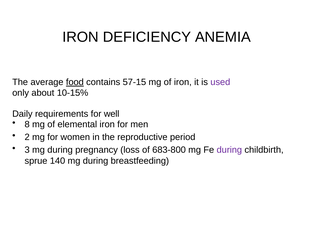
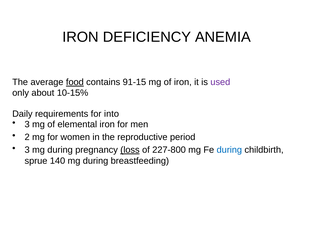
57-15: 57-15 -> 91-15 (134, 82)
well: well -> into (112, 114)
8: 8 -> 3 (27, 124)
loss underline: none -> present (130, 150)
683-800: 683-800 -> 227-800 (169, 150)
during colour: purple -> blue (229, 150)
